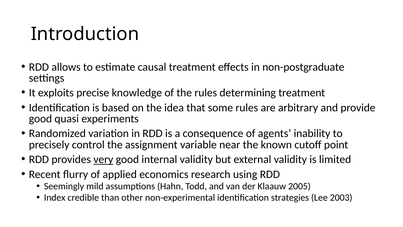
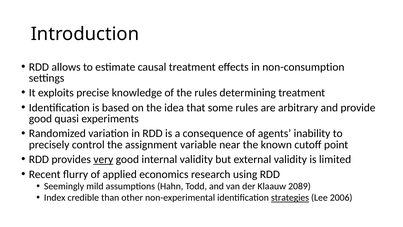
non-postgraduate: non-postgraduate -> non-consumption (303, 67)
2005: 2005 -> 2089 (299, 186)
strategies underline: none -> present (290, 197)
2003: 2003 -> 2006 (341, 197)
